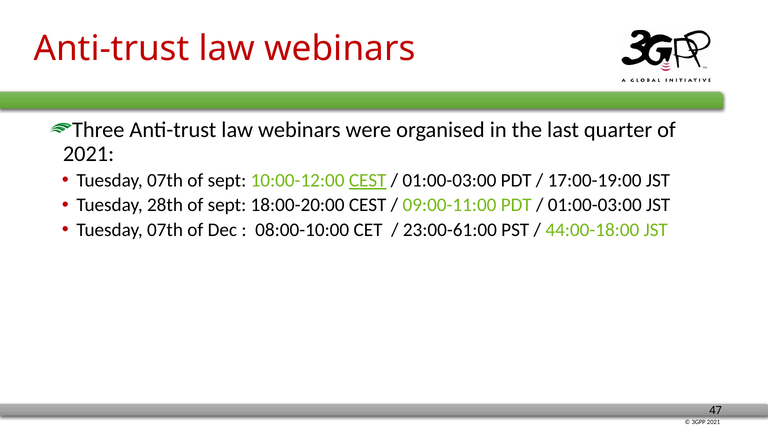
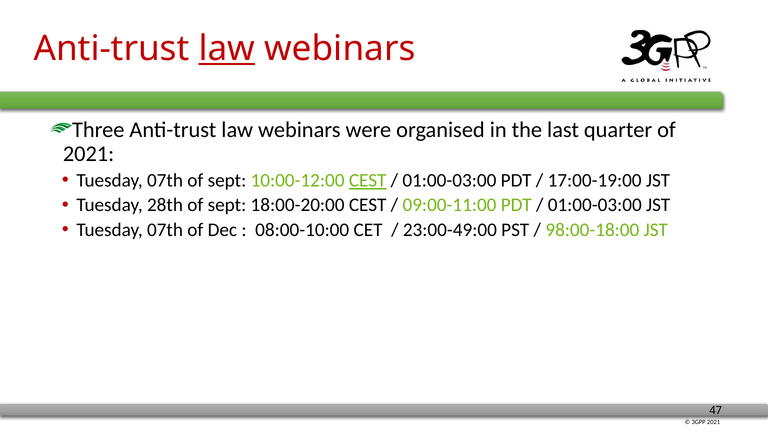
law underline: none -> present (227, 49)
23:00-61:00: 23:00-61:00 -> 23:00-49:00 (450, 230)
44:00-18:00: 44:00-18:00 -> 98:00-18:00 (592, 230)
